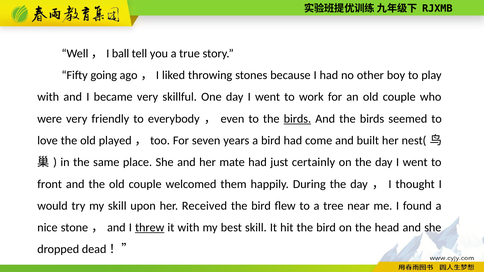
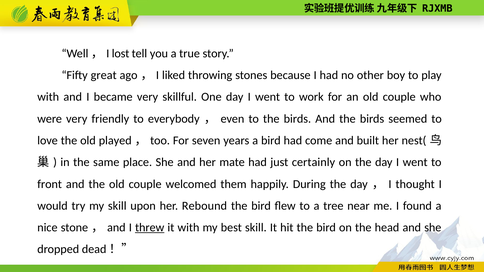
ball: ball -> lost (121, 53)
going: going -> great (104, 75)
birds underline: present -> none (297, 119)
Received: Received -> Rebound (204, 206)
